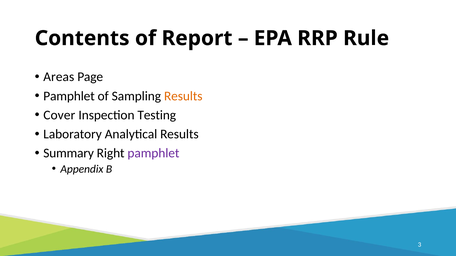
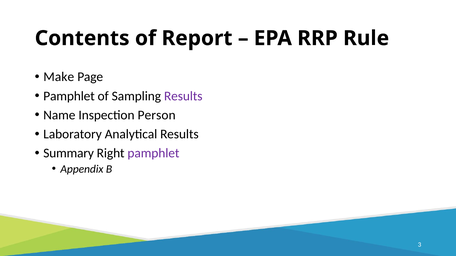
Areas: Areas -> Make (59, 77)
Results colour: orange -> purple (183, 96)
Cover: Cover -> Name (59, 115)
Testing: Testing -> Person (157, 115)
